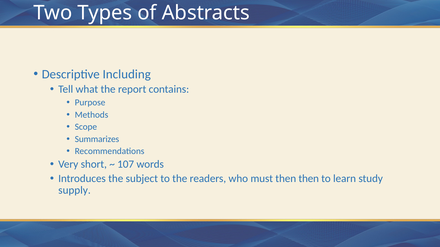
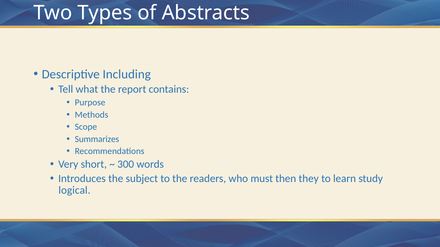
107: 107 -> 300 (126, 165)
then then: then -> they (309, 179)
supply: supply -> logical (74, 191)
